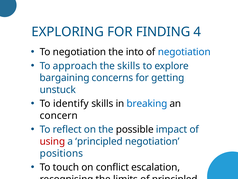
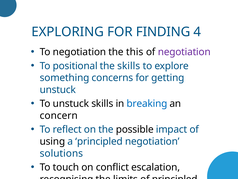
into: into -> this (135, 52)
negotiation colour: blue -> purple (184, 52)
approach: approach -> positional (75, 66)
bargaining: bargaining -> something (65, 78)
To identify: identify -> unstuck (71, 103)
using colour: red -> black (52, 141)
positions: positions -> solutions (61, 153)
